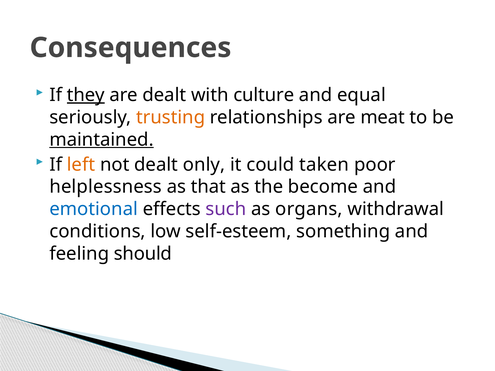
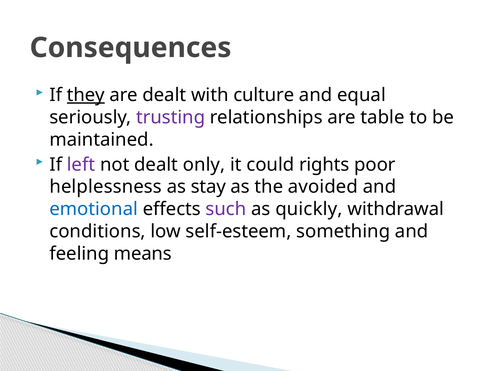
trusting colour: orange -> purple (171, 117)
meat: meat -> table (383, 117)
maintained underline: present -> none (102, 140)
left colour: orange -> purple (81, 165)
taken: taken -> rights (324, 165)
that: that -> stay (208, 187)
become: become -> avoided (323, 187)
organs: organs -> quickly (309, 209)
should: should -> means (143, 254)
